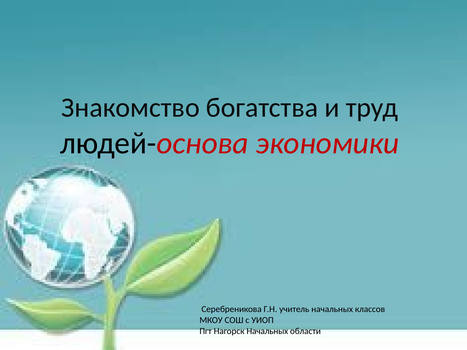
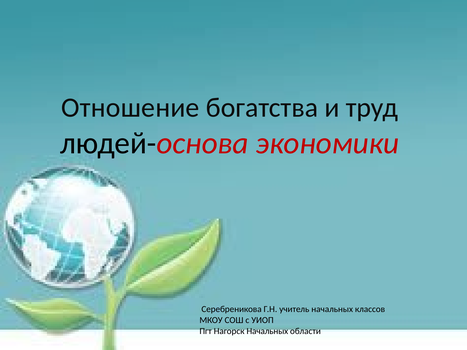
Знакомство: Знакомство -> Отношение (130, 108)
